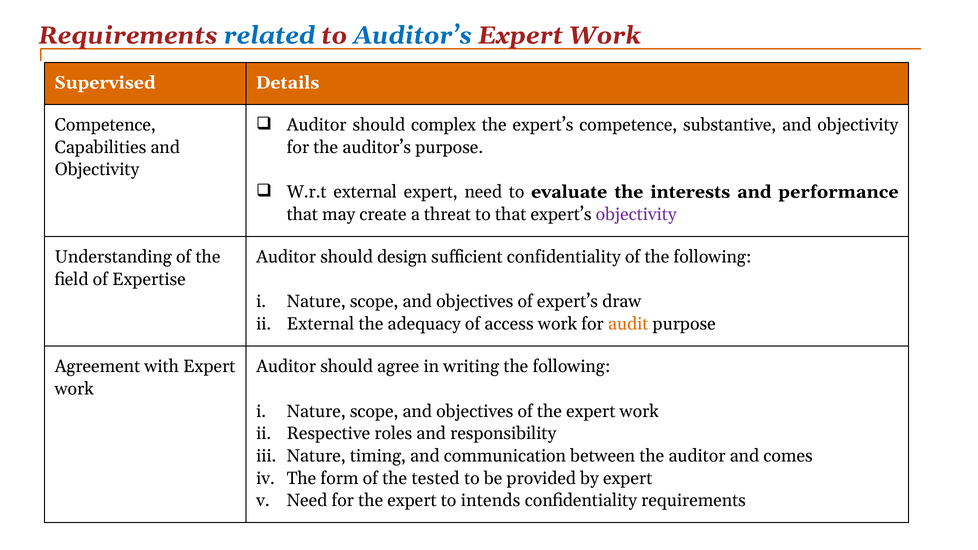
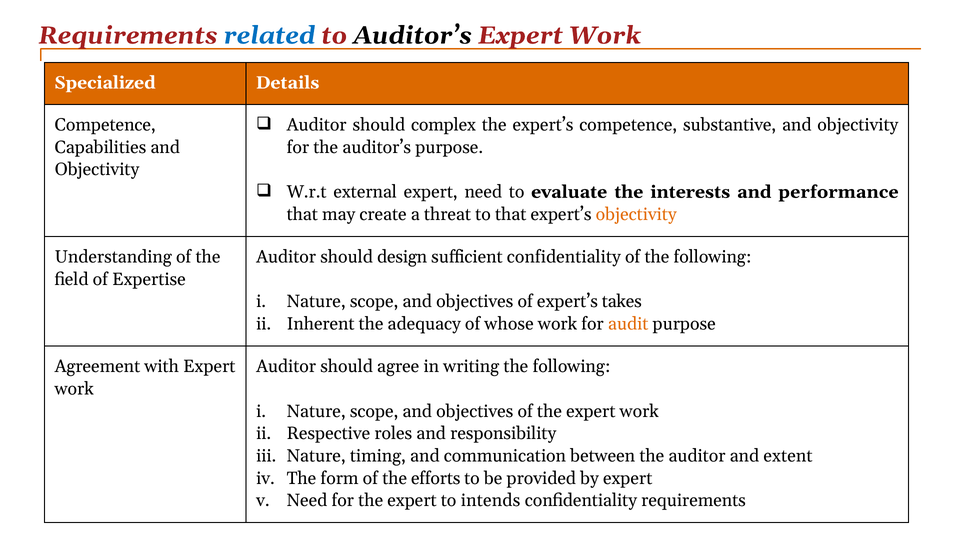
Auditor’s colour: blue -> black (412, 35)
Supervised: Supervised -> Specialized (105, 83)
objectivity colour: purple -> orange (636, 214)
draw: draw -> takes (622, 302)
External: External -> Inherent (321, 324)
access: access -> whose (509, 324)
comes: comes -> extent (788, 456)
tested: tested -> efforts (436, 478)
